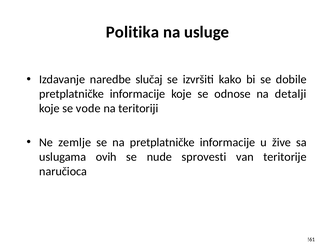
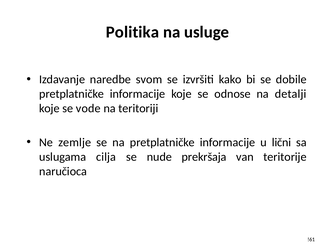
slučaj: slučaj -> svom (149, 80)
žive: žive -> lični (282, 142)
ovih: ovih -> cilja (106, 157)
sprovesti: sprovesti -> prekršaja (204, 157)
